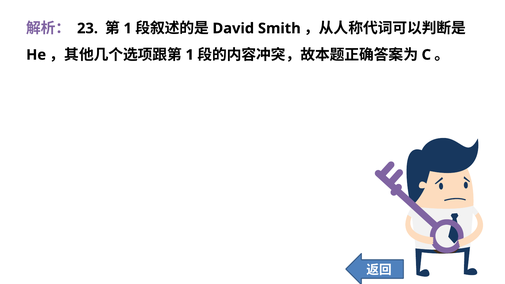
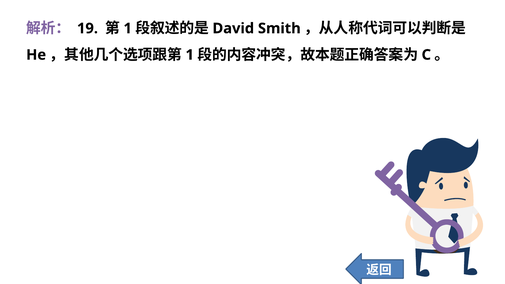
23: 23 -> 19 (87, 28)
